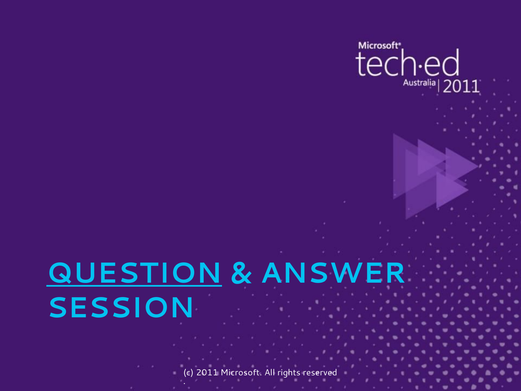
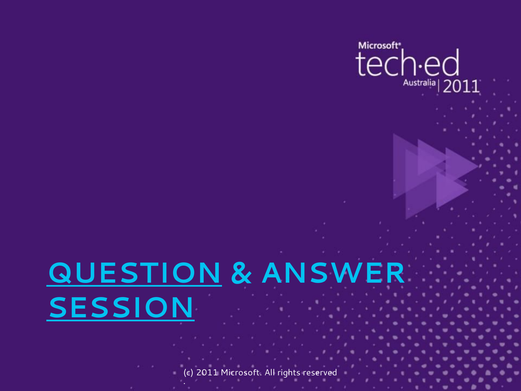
SESSION underline: none -> present (120, 308)
